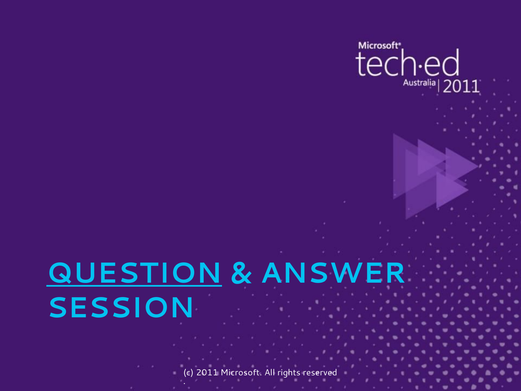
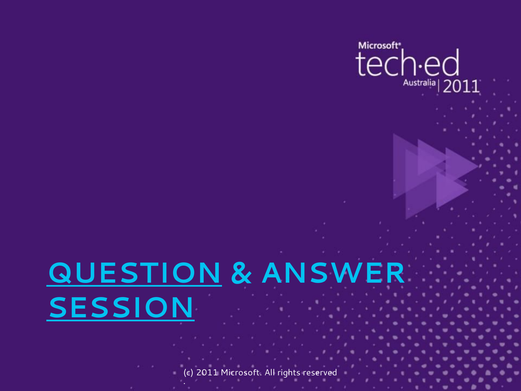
SESSION underline: none -> present (120, 308)
